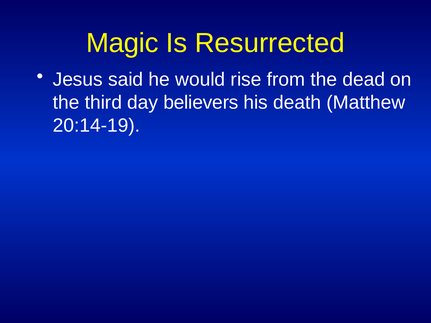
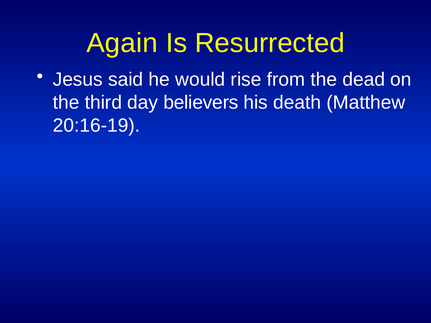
Magic: Magic -> Again (122, 43)
20:14-19: 20:14-19 -> 20:16-19 (96, 126)
